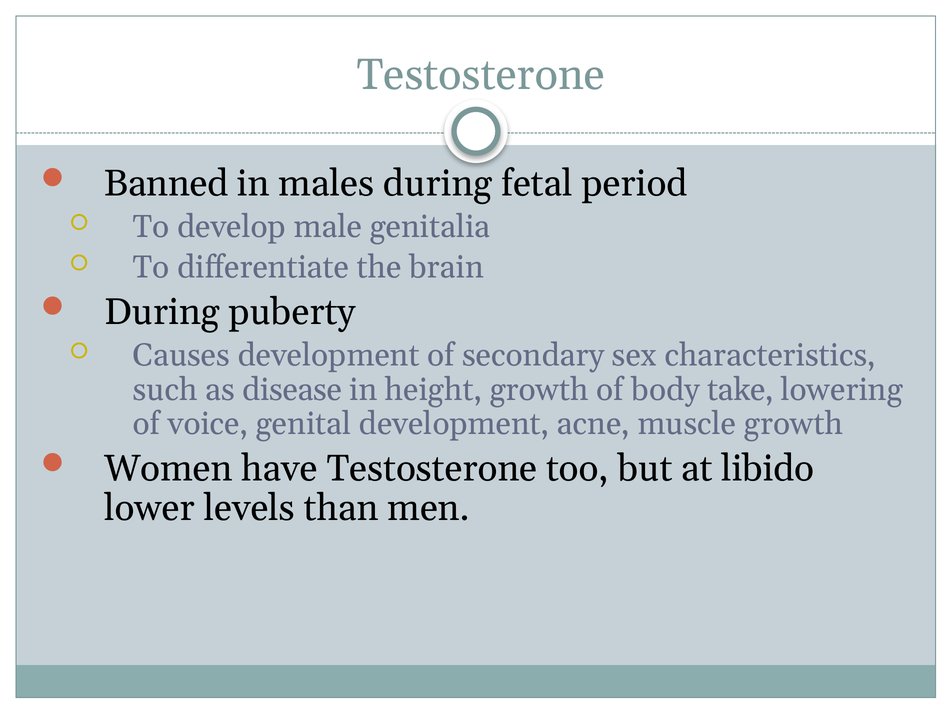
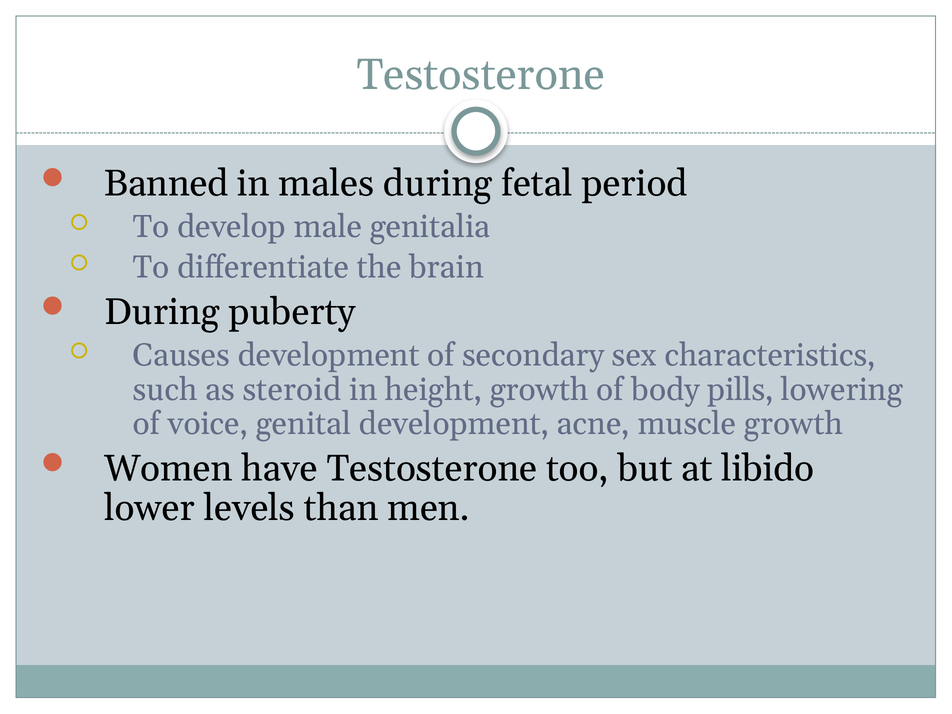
disease: disease -> steroid (292, 390)
take: take -> pills (741, 390)
